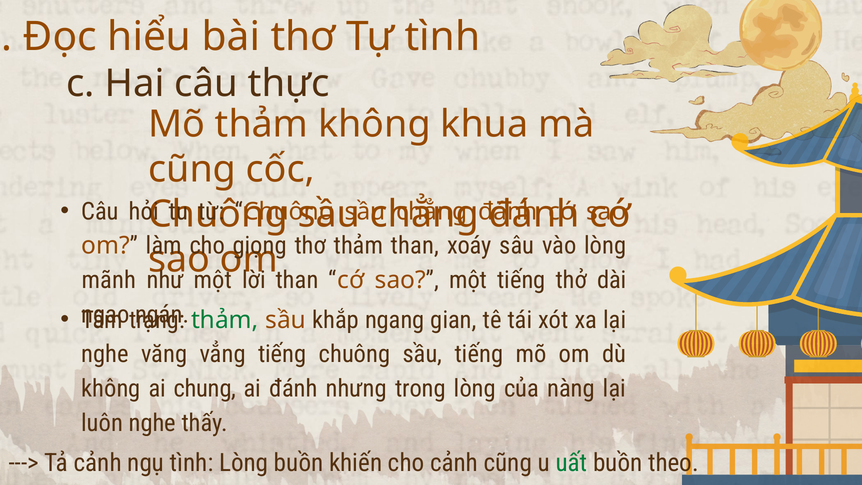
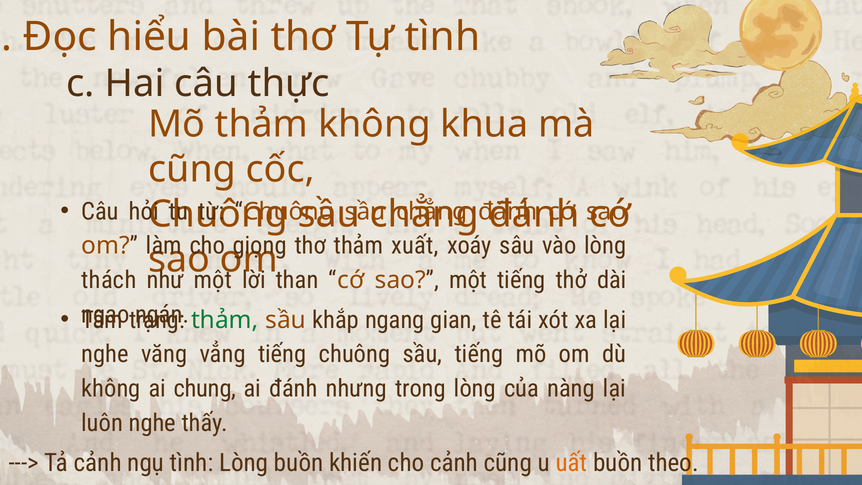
thảm than: than -> xuất (415, 246)
mãnh: mãnh -> thách (109, 280)
uất colour: green -> orange (571, 463)
